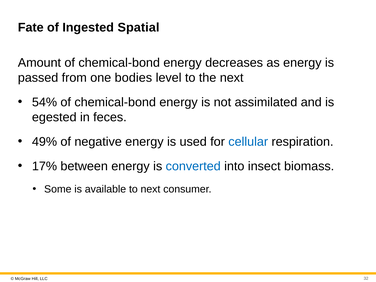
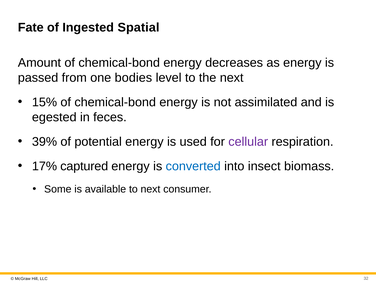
54%: 54% -> 15% (45, 102)
49%: 49% -> 39% (45, 142)
negative: negative -> potential (98, 142)
cellular colour: blue -> purple (248, 142)
between: between -> captured (84, 166)
